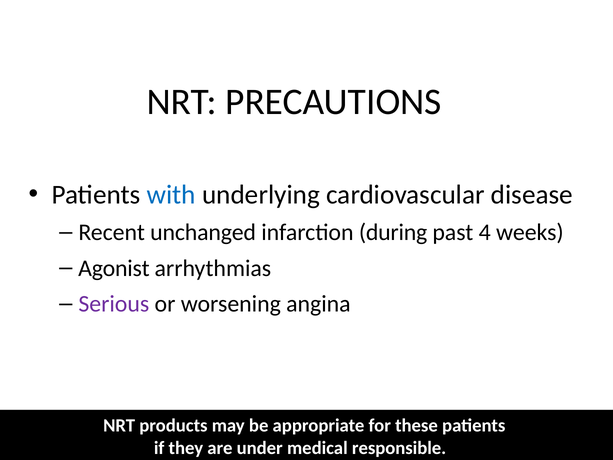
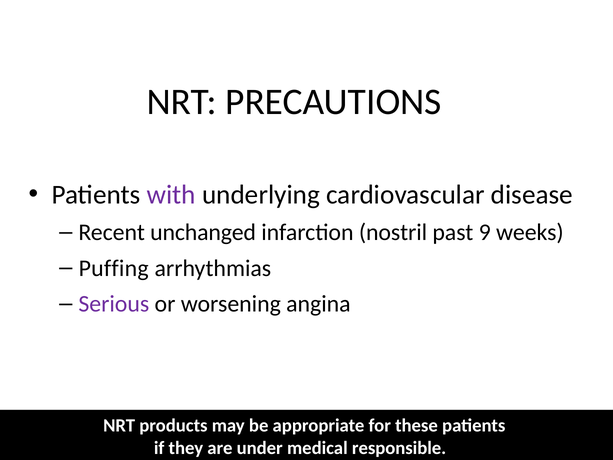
with colour: blue -> purple (171, 195)
during: during -> nostril (393, 232)
4: 4 -> 9 (485, 232)
Agonist: Agonist -> Puffing (114, 268)
